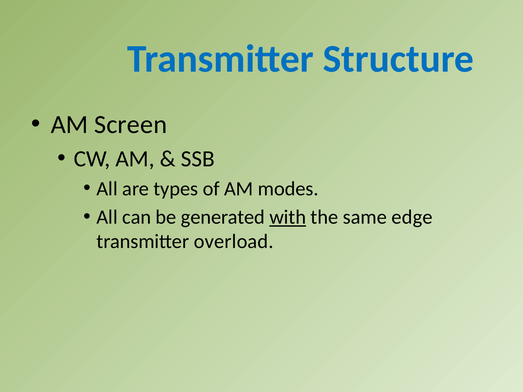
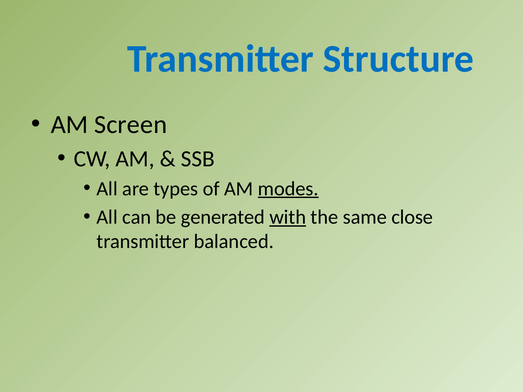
modes underline: none -> present (288, 189)
edge: edge -> close (412, 217)
overload: overload -> balanced (234, 242)
